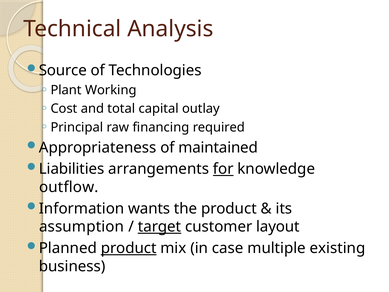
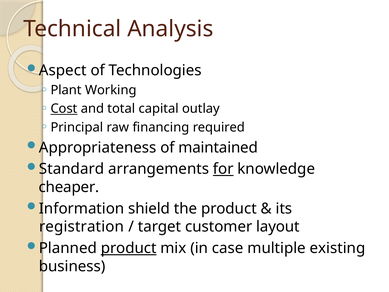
Source: Source -> Aspect (63, 70)
Cost underline: none -> present (64, 109)
Liabilities: Liabilities -> Standard (72, 169)
outflow: outflow -> cheaper (69, 187)
wants: wants -> shield (149, 208)
assumption: assumption -> registration (82, 227)
target underline: present -> none (160, 227)
